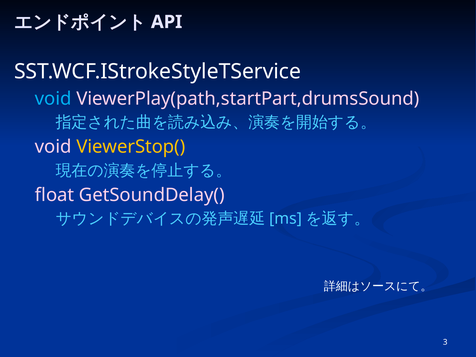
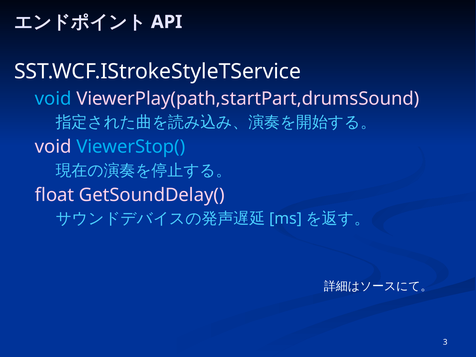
ViewerStop( colour: yellow -> light blue (131, 147)
